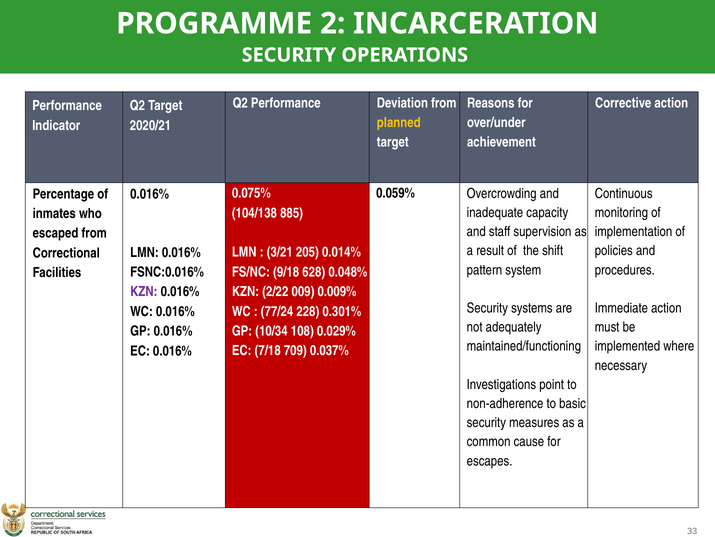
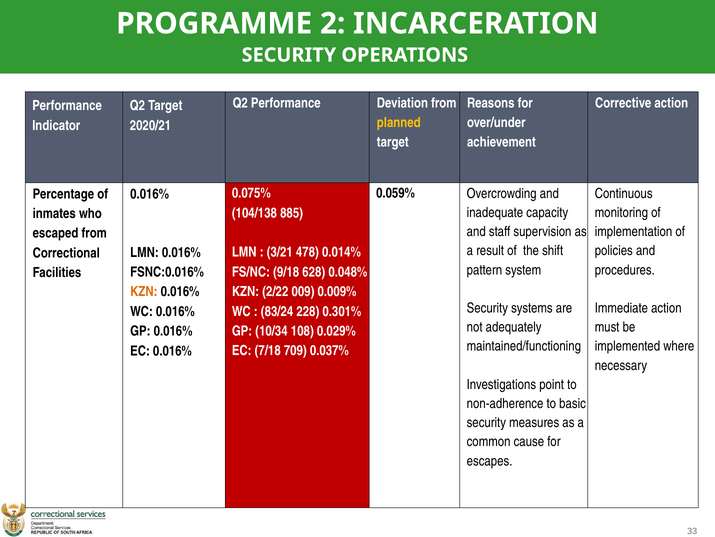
205: 205 -> 478 (307, 252)
KZN colour: purple -> orange (144, 291)
77/24: 77/24 -> 83/24 (277, 311)
